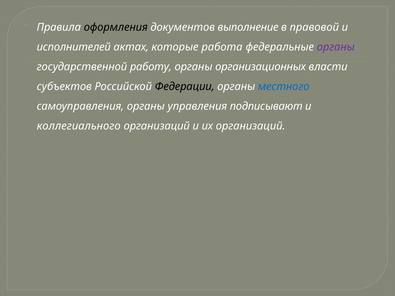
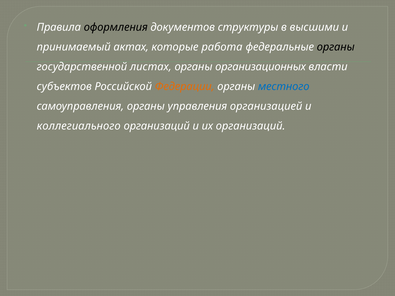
выполнение: выполнение -> структуры (248, 27)
правовой: правовой -> высшими (314, 27)
исполнителей: исполнителей -> принимаемый (74, 47)
органы colour: purple -> black (336, 47)
работу: работу -> листах (151, 67)
Федерации colour: black -> orange (185, 87)
подписывают: подписывают -> организацией (266, 106)
